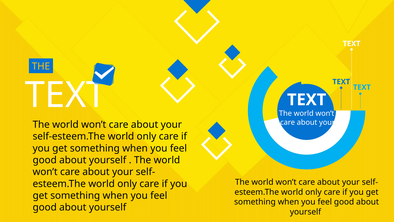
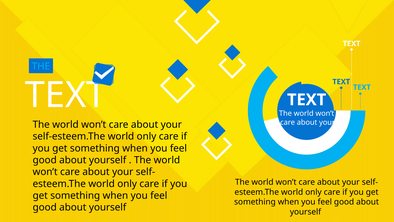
THE colour: yellow -> light blue (41, 66)
